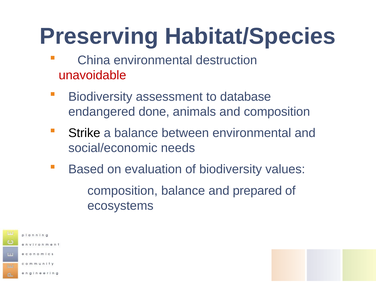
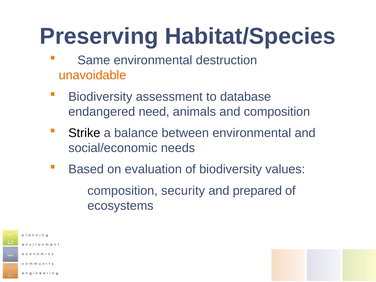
China: China -> Same (94, 60)
unavoidable colour: red -> orange (92, 75)
done: done -> need (154, 112)
composition balance: balance -> security (183, 191)
